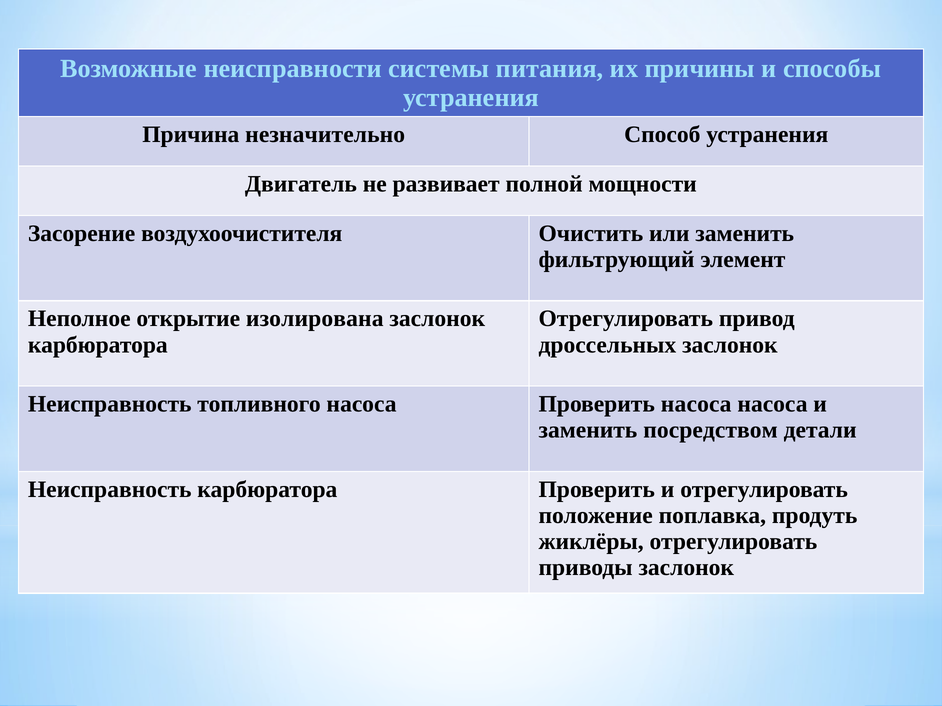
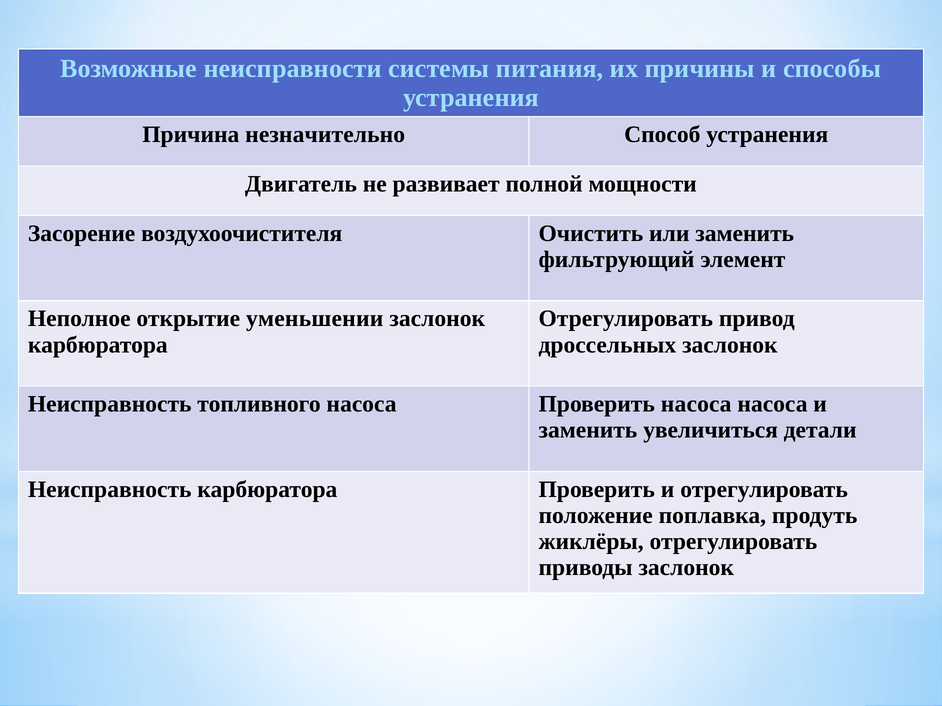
изолирована: изолирована -> уменьшении (315, 319)
посредством: посредством -> увеличиться (711, 430)
